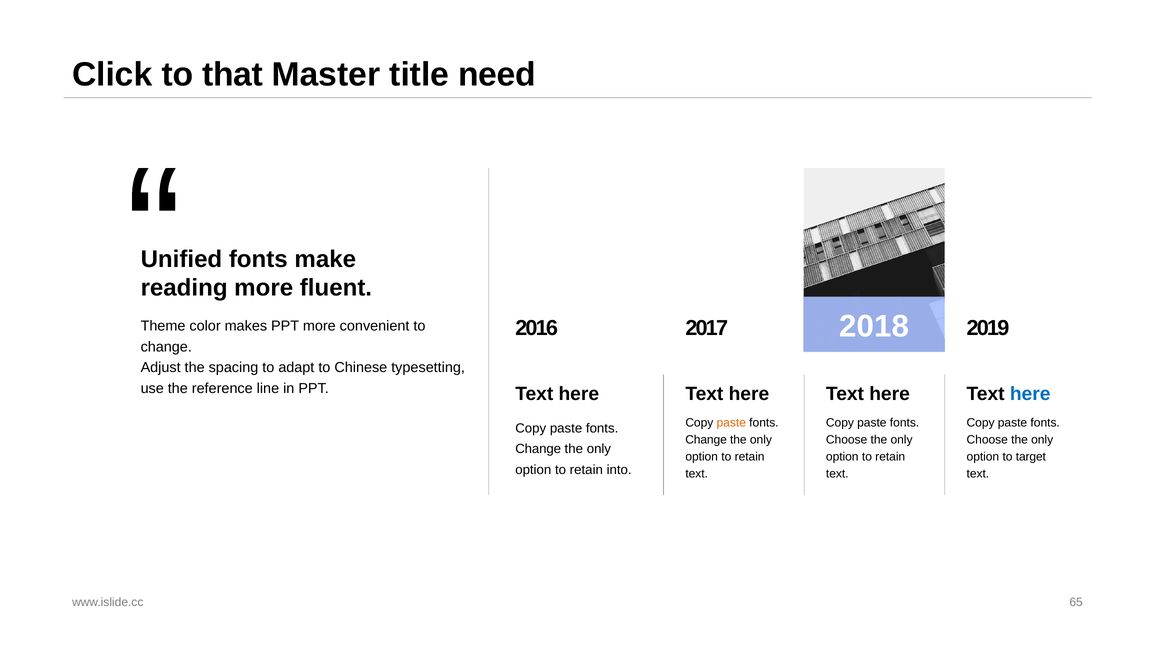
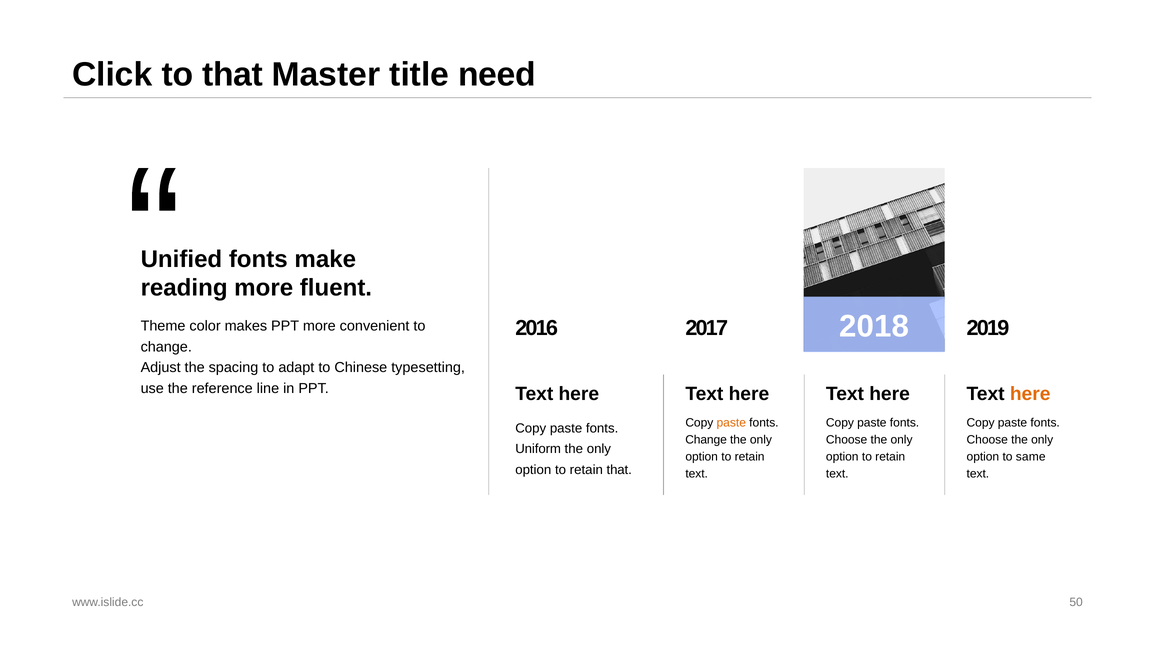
here colour: blue -> orange (1030, 394)
Change: Change -> Uniform (538, 449)
target: target -> same (1031, 456)
retain into: into -> that (619, 470)
65: 65 -> 50 (1076, 602)
